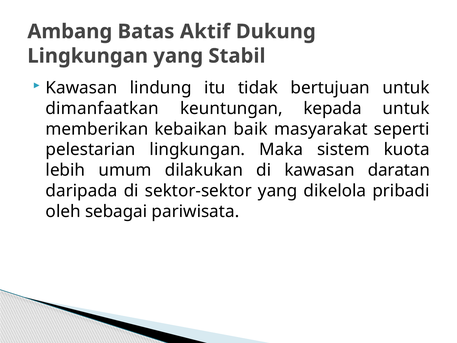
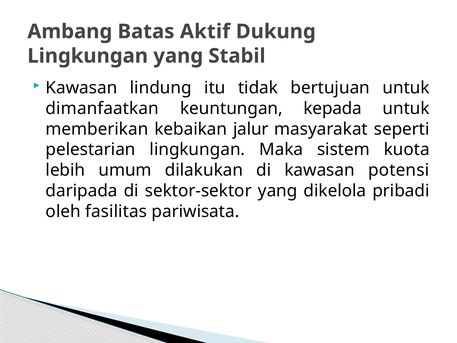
baik: baik -> jalur (251, 129)
daratan: daratan -> potensi (399, 170)
sebagai: sebagai -> fasilitas (116, 211)
